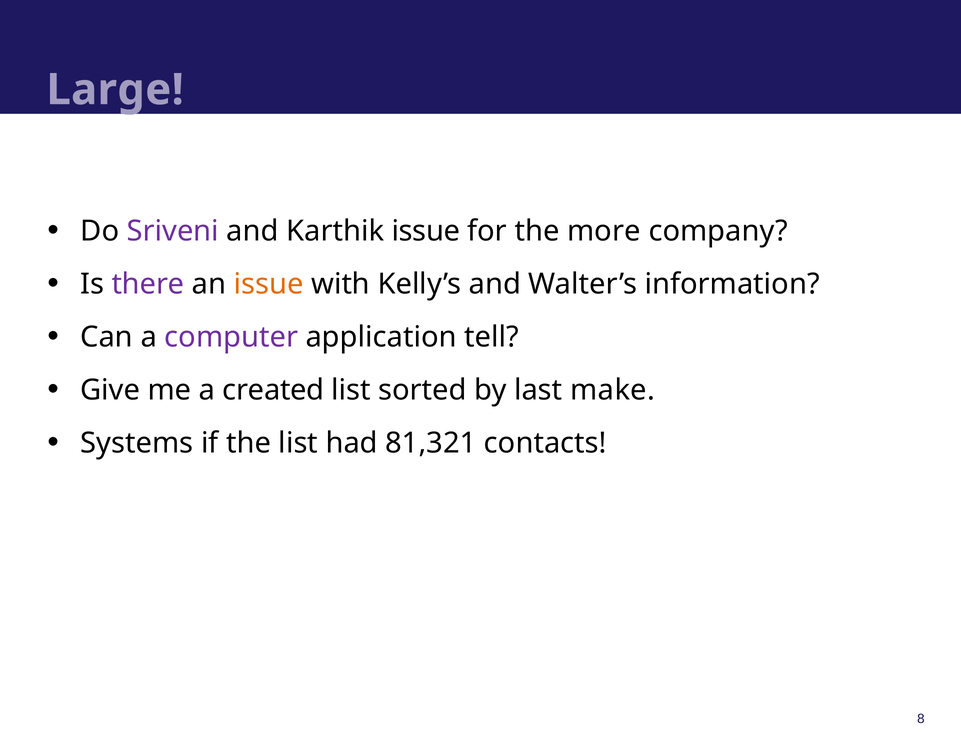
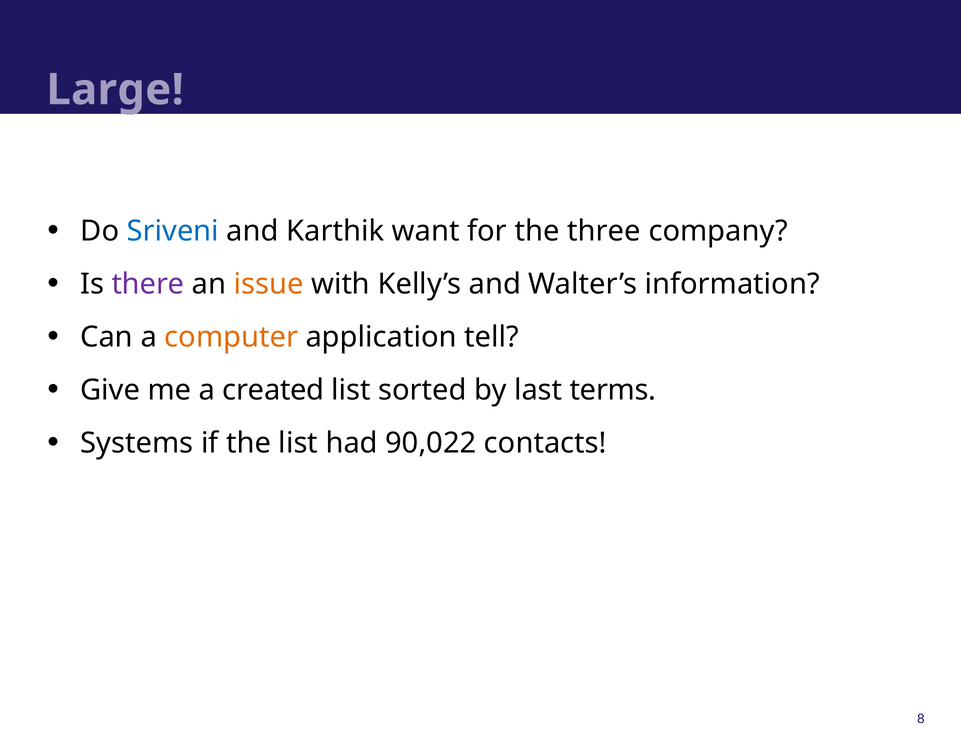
Sriveni colour: purple -> blue (173, 231)
Karthik issue: issue -> want (426, 231)
more: more -> three (604, 231)
computer colour: purple -> orange (231, 337)
make: make -> terms (613, 390)
81,321: 81,321 -> 90,022 (431, 443)
